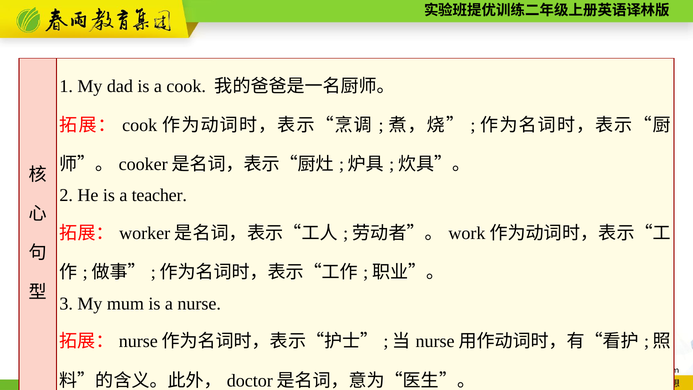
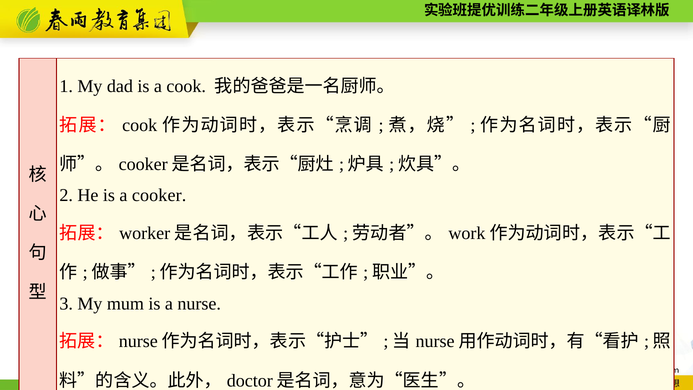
teacher: teacher -> cooker (159, 195)
